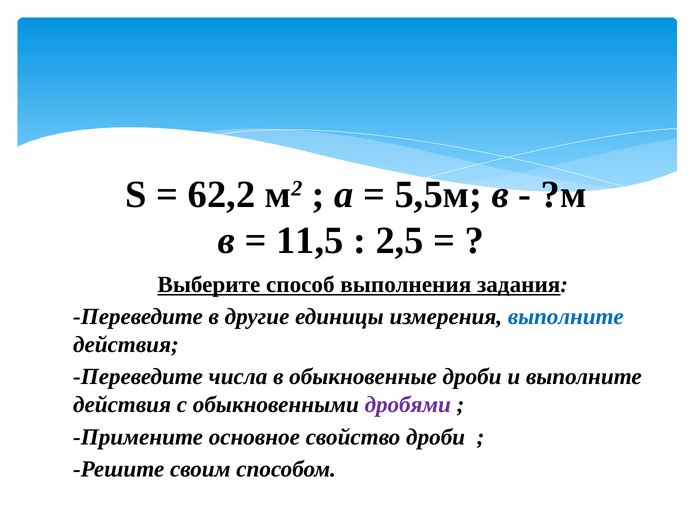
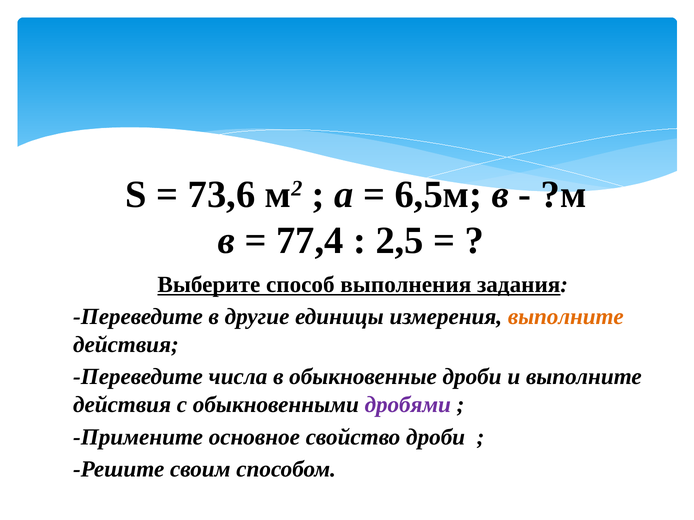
62,2: 62,2 -> 73,6 (222, 195)
5,5м: 5,5м -> 6,5м (438, 195)
11,5: 11,5 -> 77,4 (310, 241)
выполните colour: blue -> orange (566, 317)
